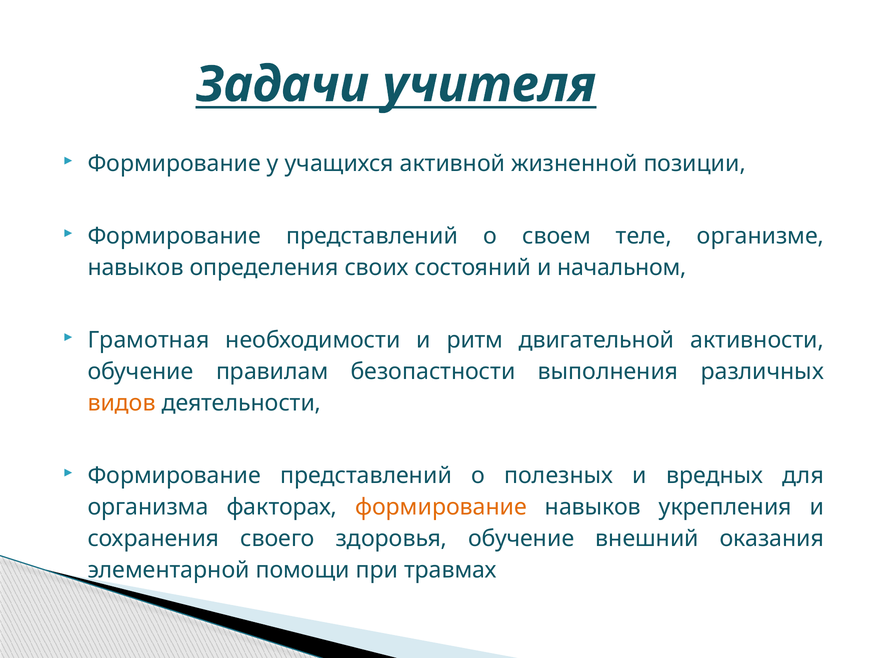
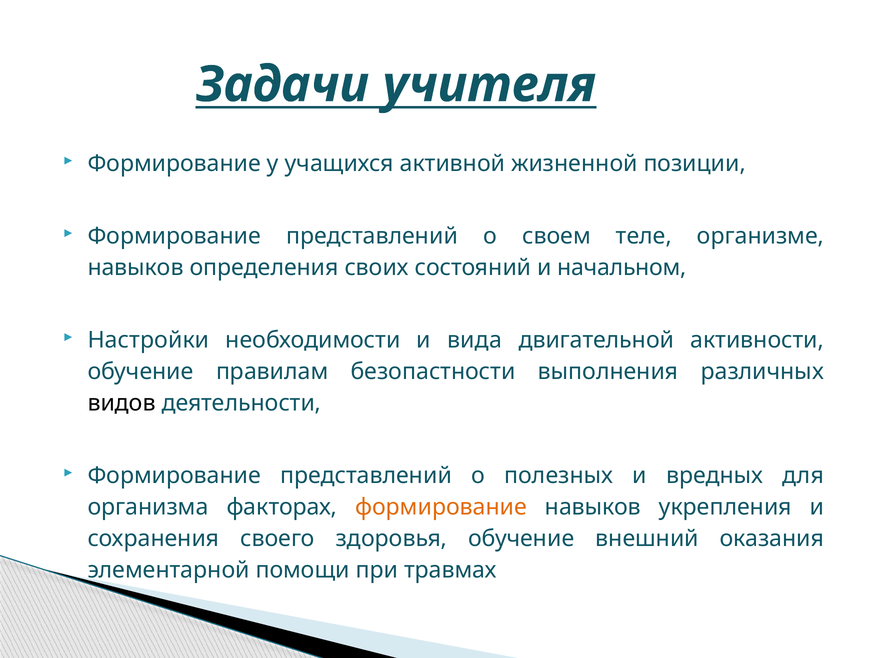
Грамотная: Грамотная -> Настройки (148, 340)
ритм: ритм -> вида (475, 340)
видов colour: orange -> black (122, 403)
